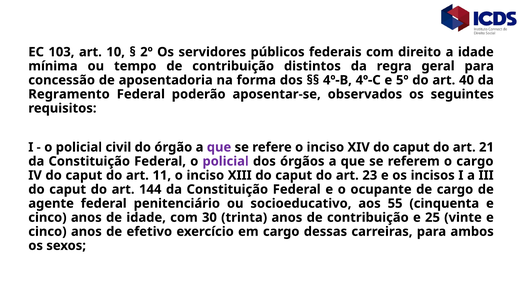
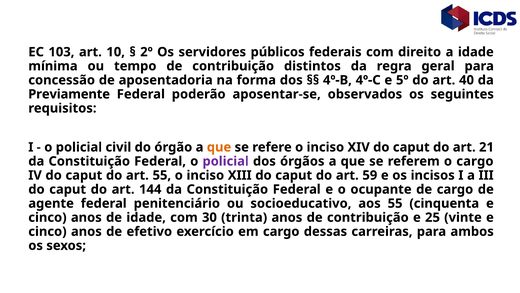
Regramento: Regramento -> Previamente (69, 94)
que colour: purple -> orange (219, 147)
art 11: 11 -> 55 (162, 175)
23: 23 -> 59 (370, 175)
